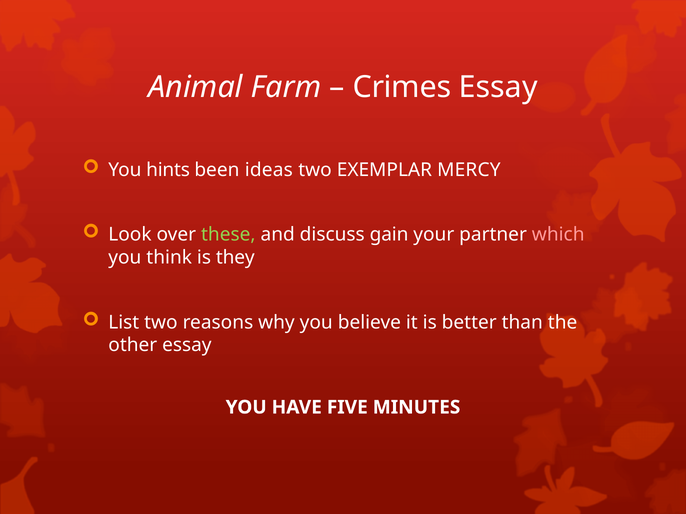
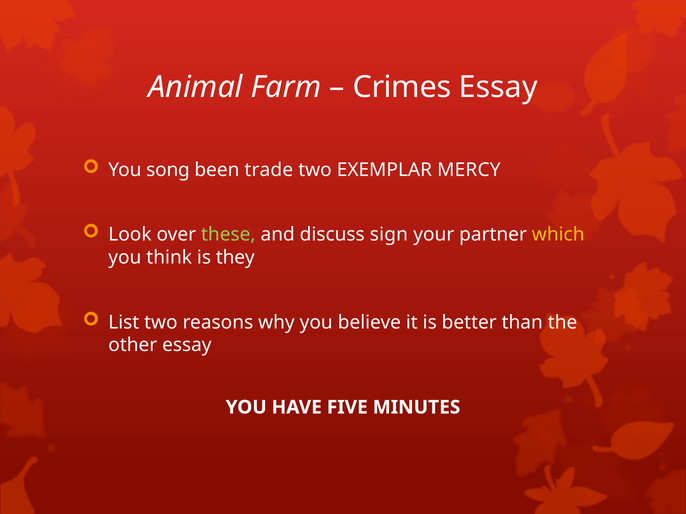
hints: hints -> song (168, 170)
ideas: ideas -> trade (269, 170)
gain: gain -> sign (389, 235)
which colour: pink -> yellow (558, 235)
